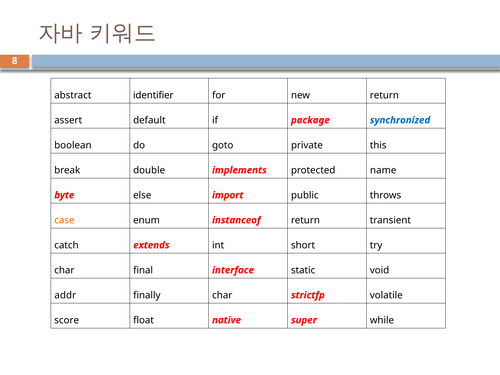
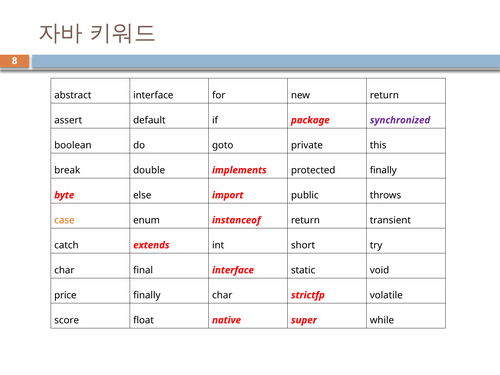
abstract identifier: identifier -> interface (153, 95)
synchronized colour: blue -> purple (400, 120)
protected name: name -> finally (383, 170)
addr: addr -> price (65, 295)
